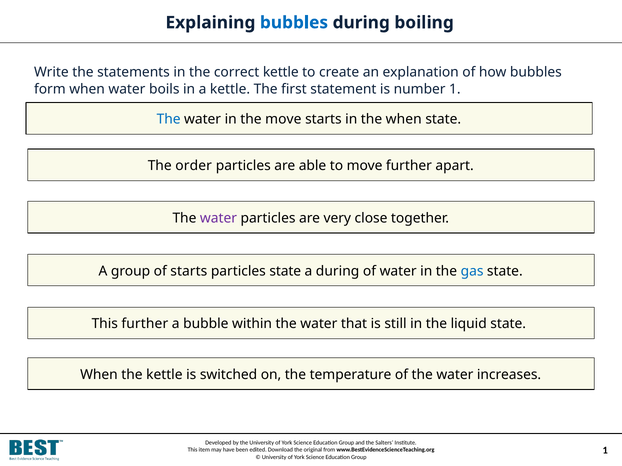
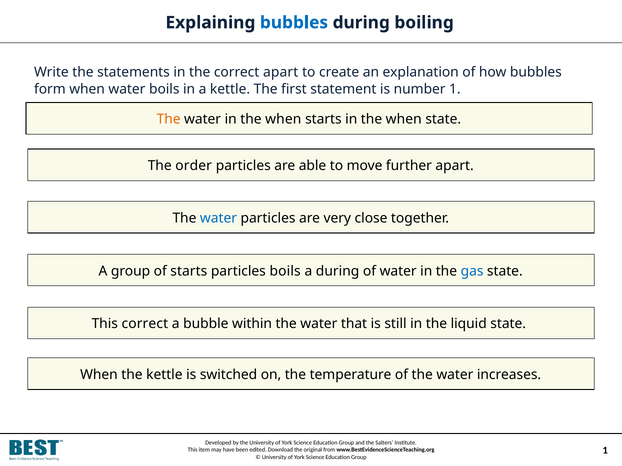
correct kettle: kettle -> apart (281, 73)
The colour: blue -> orange (169, 119)
water in the move: move -> when (283, 119)
water colour: purple -> blue (218, 218)
particles state: state -> boils (285, 271)
This further: further -> correct (145, 324)
